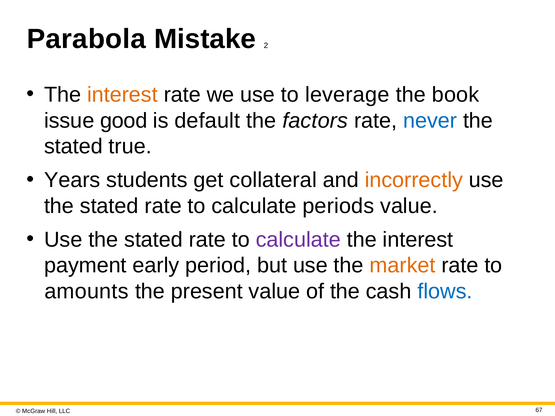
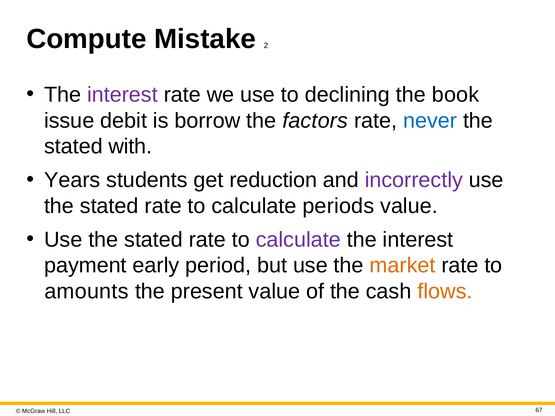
Parabola: Parabola -> Compute (86, 39)
interest colour: orange -> purple (122, 95)
leverage: leverage -> declining (347, 95)
good: good -> debit (124, 121)
default: default -> borrow (207, 121)
true: true -> with (130, 147)
collateral: collateral -> reduction (273, 180)
incorrectly colour: orange -> purple (414, 180)
flows colour: blue -> orange (445, 292)
